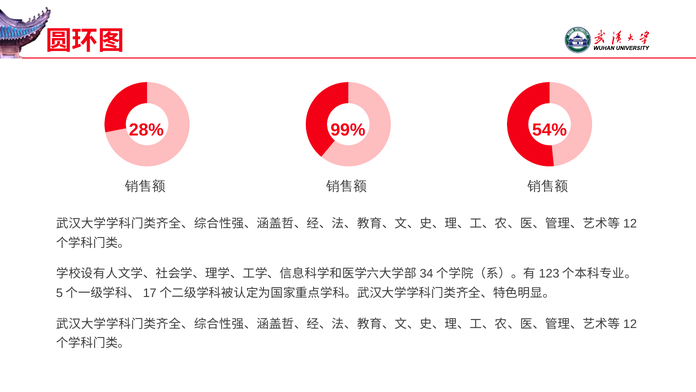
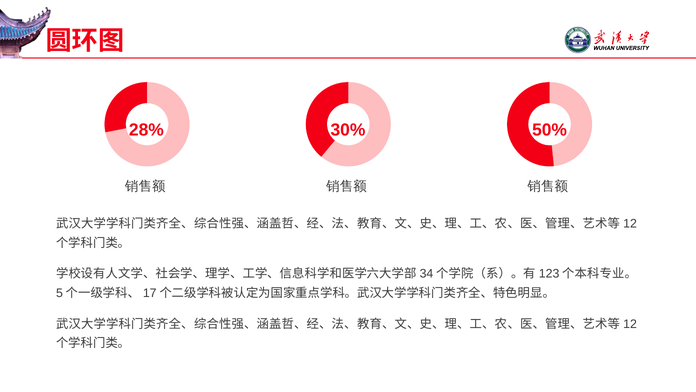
99%: 99% -> 30% (348, 130)
54%: 54% -> 50% (550, 130)
